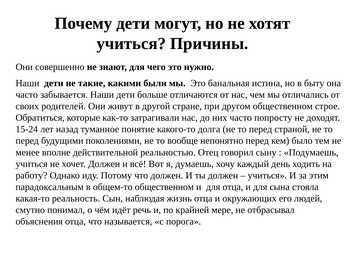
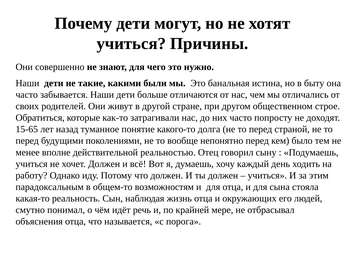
15-24: 15-24 -> 15-65 (27, 129)
общем-то общественном: общественном -> возможностям (164, 187)
